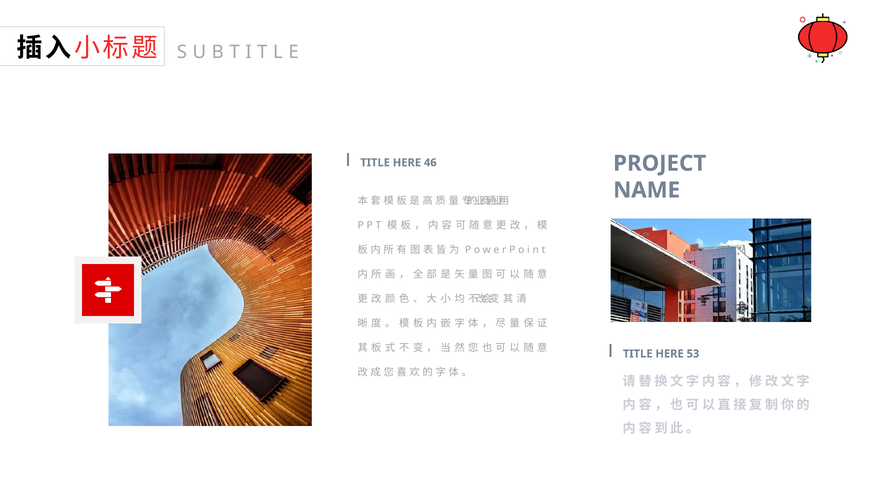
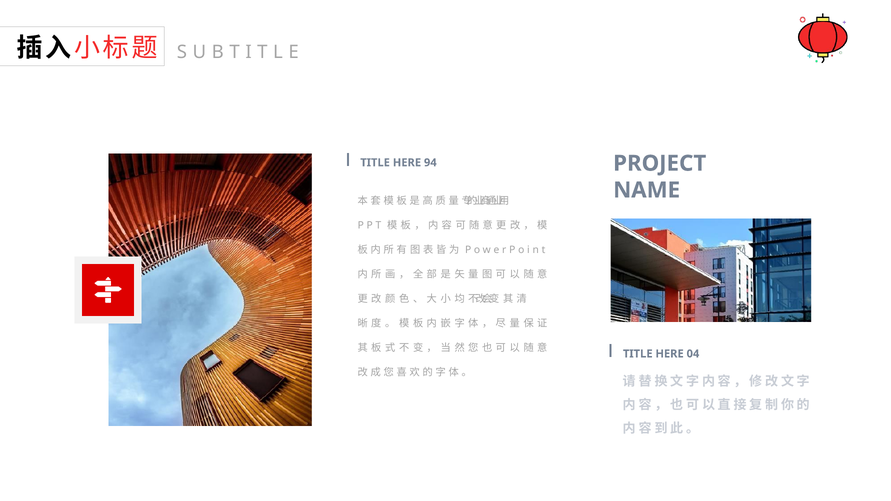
46: 46 -> 94 (430, 163)
53: 53 -> 04 (693, 354)
